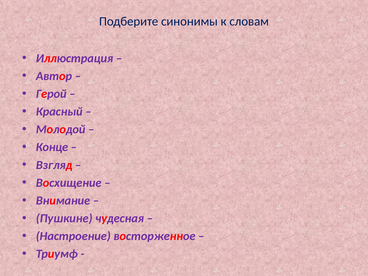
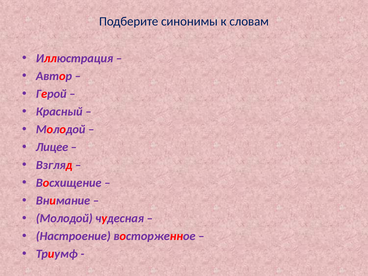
Конце: Конце -> Лицее (52, 147)
Пушкине: Пушкине -> Молодой (64, 218)
